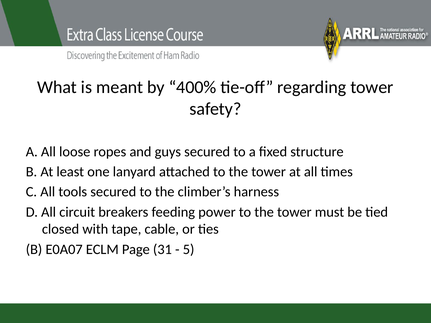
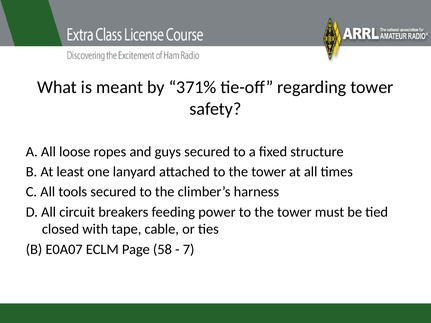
400%: 400% -> 371% (193, 87)
31: 31 -> 58 (162, 249)
5: 5 -> 7 (189, 249)
